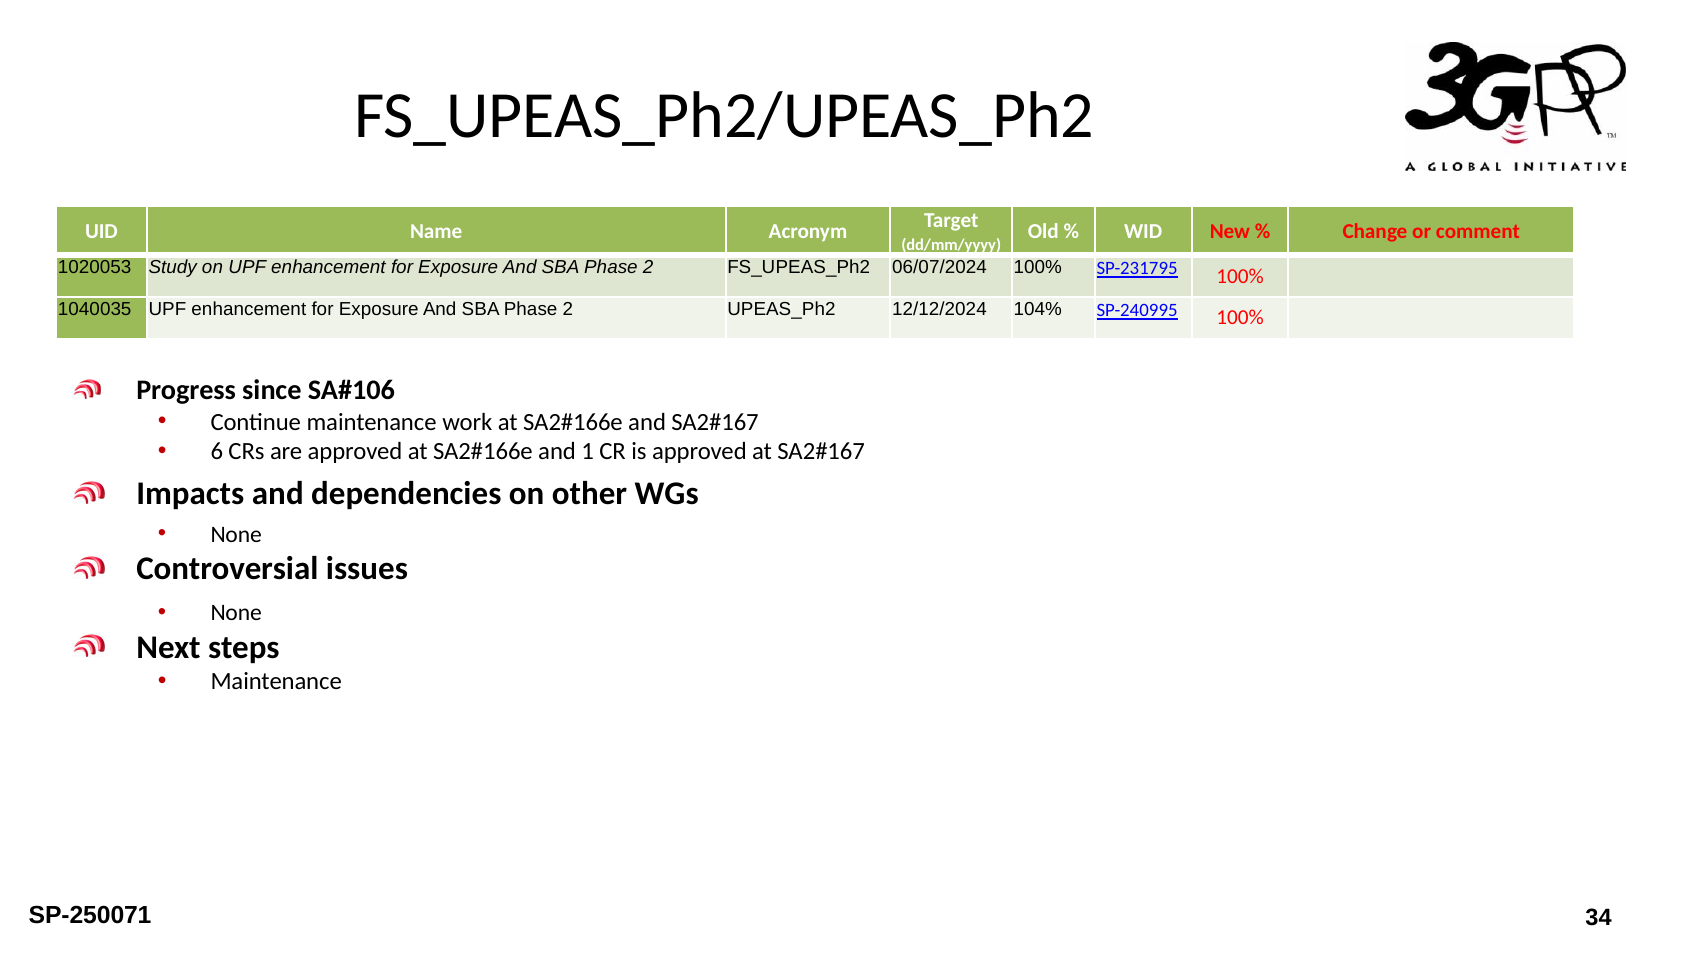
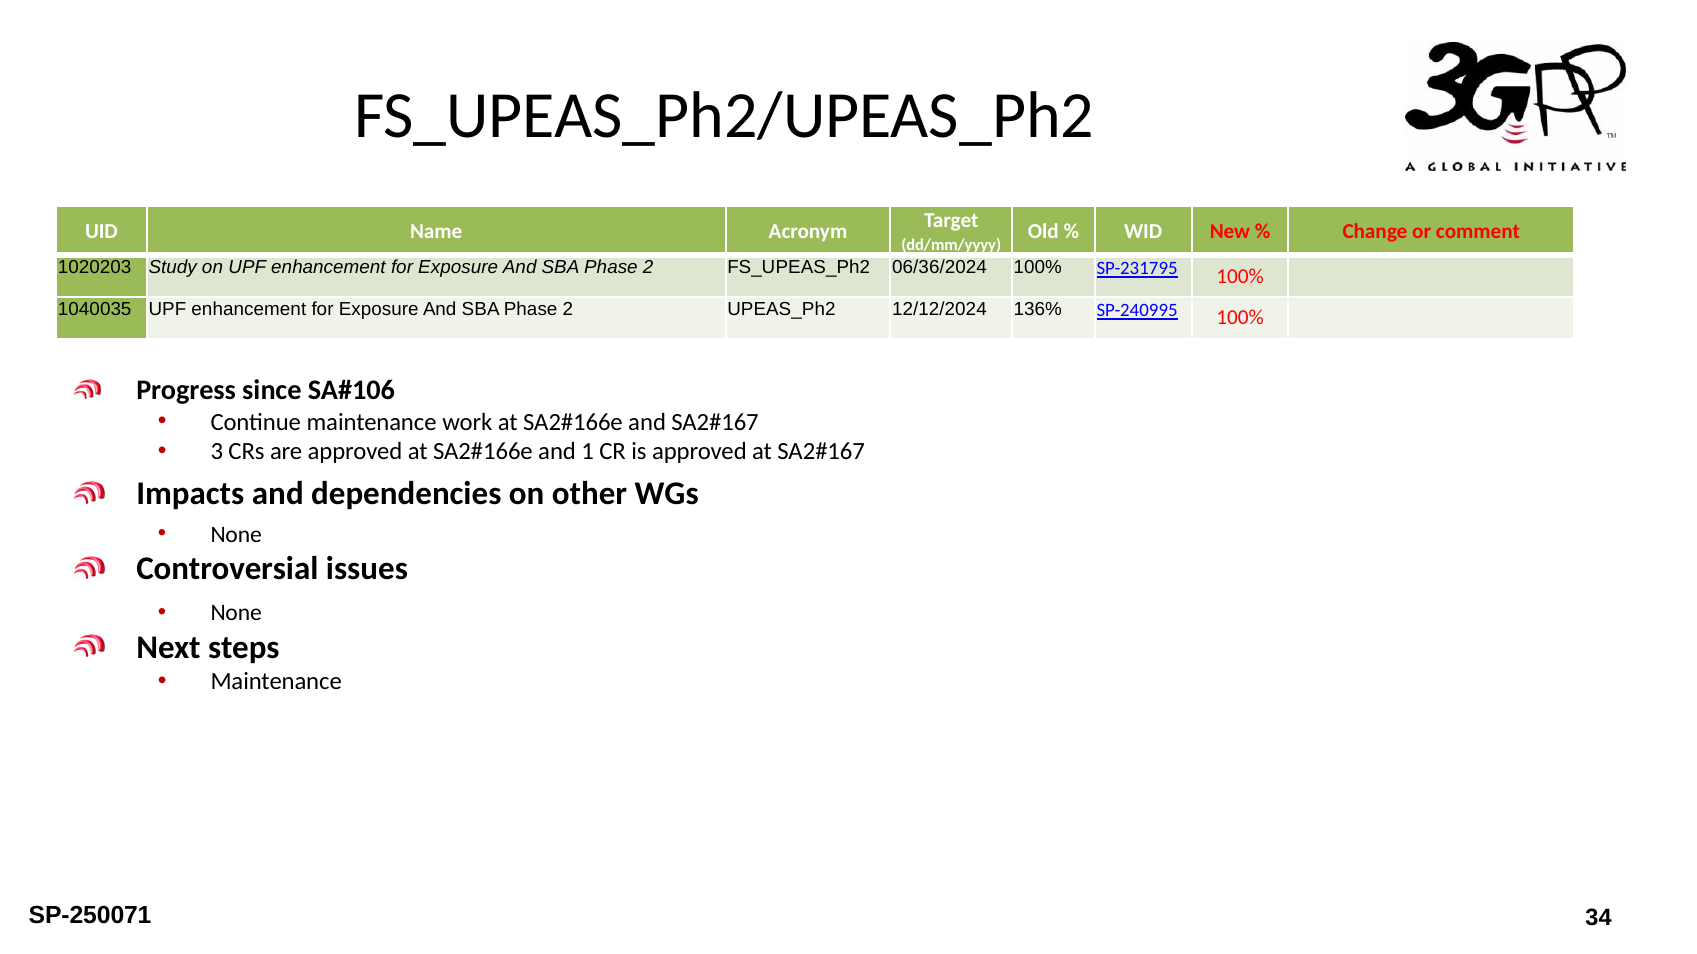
1020053: 1020053 -> 1020203 (95, 268)
06/07/2024: 06/07/2024 -> 06/36/2024 (939, 268)
104%: 104% -> 136% (1038, 310)
6: 6 -> 3 (217, 452)
